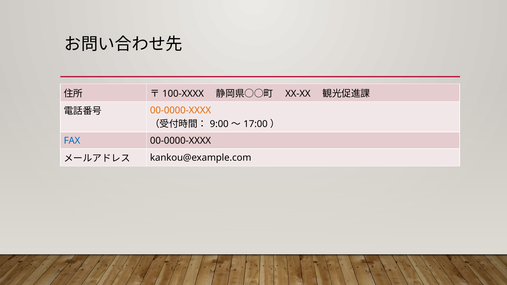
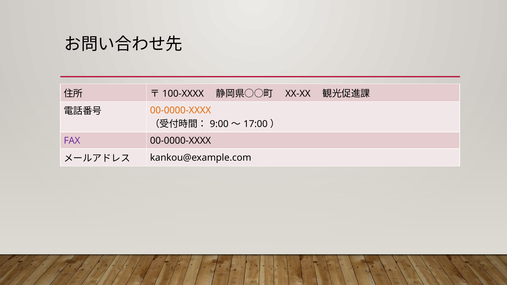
FAX colour: blue -> purple (72, 141)
